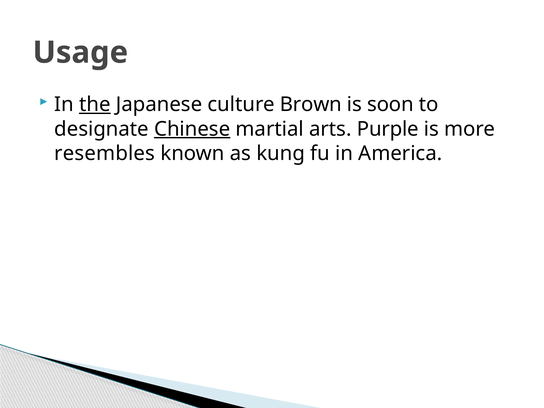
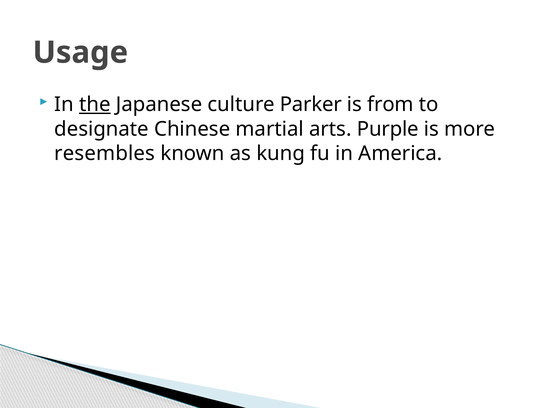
Brown: Brown -> Parker (311, 104)
soon: soon -> from (390, 104)
Chinese underline: present -> none (192, 129)
